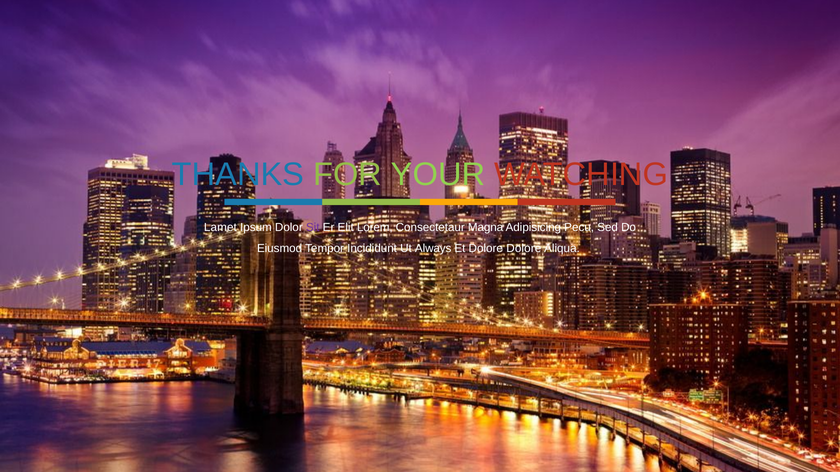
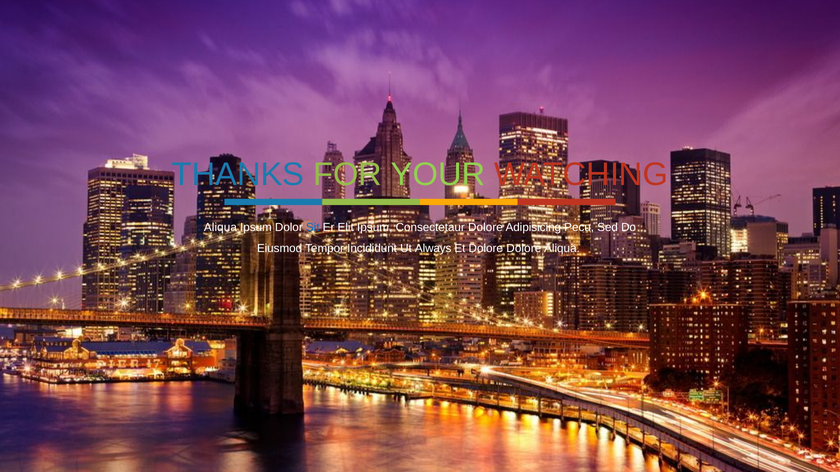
Lamet: Lamet -> Aliqua (220, 228)
Sit colour: purple -> blue (313, 228)
Elit Lorem: Lorem -> Ipsum (375, 228)
Consectetaur Magna: Magna -> Dolore (485, 228)
